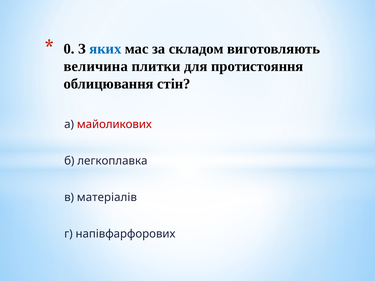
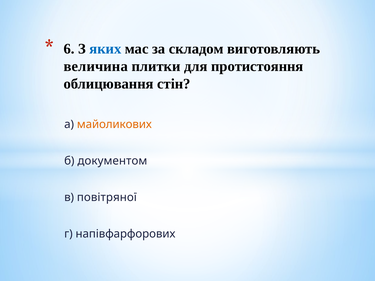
0: 0 -> 6 (69, 49)
майоликових colour: red -> orange (114, 124)
легкоплавка: легкоплавка -> документом (112, 161)
матеріалів: матеріалів -> повітряної (107, 198)
